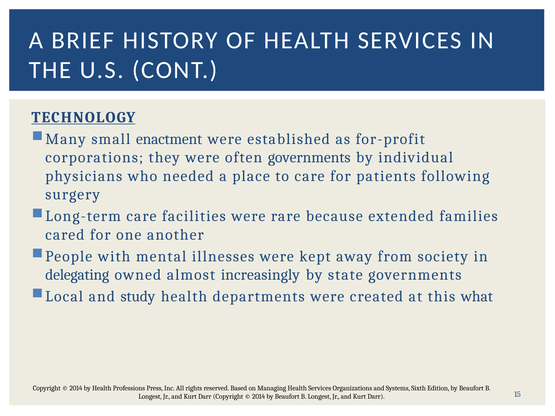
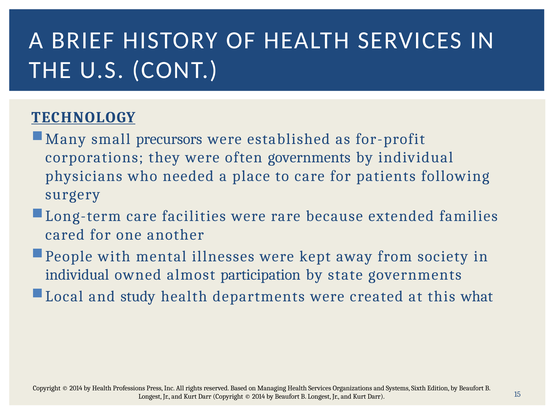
enactment: enactment -> precursors (169, 139)
delegating: delegating -> individual (77, 275)
increasingly: increasingly -> participation (261, 275)
